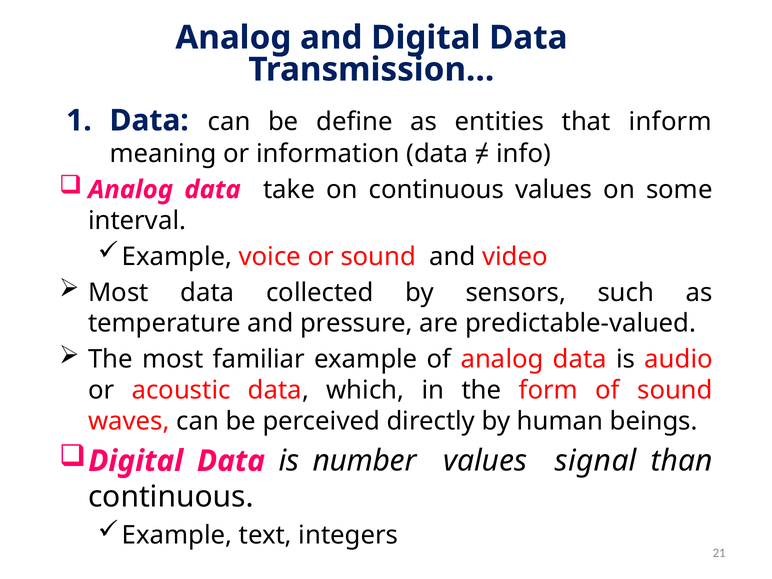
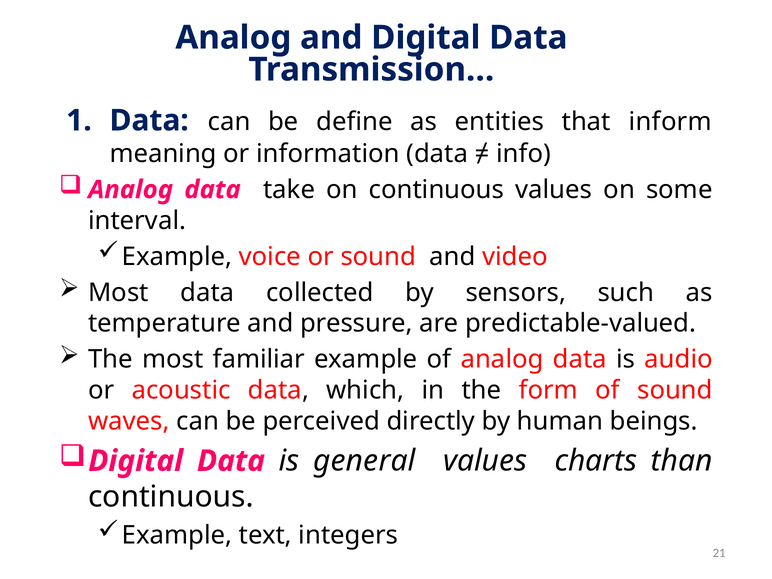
number: number -> general (364, 461)
signal: signal -> charts (596, 461)
